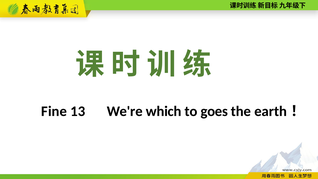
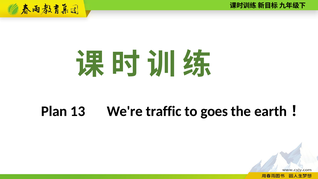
Fine: Fine -> Plan (54, 111)
which: which -> traffic (164, 111)
